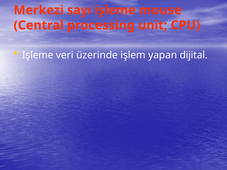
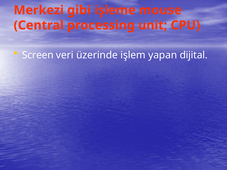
sayı: sayı -> gibi (79, 10)
Işleme: Işleme -> Screen (38, 55)
